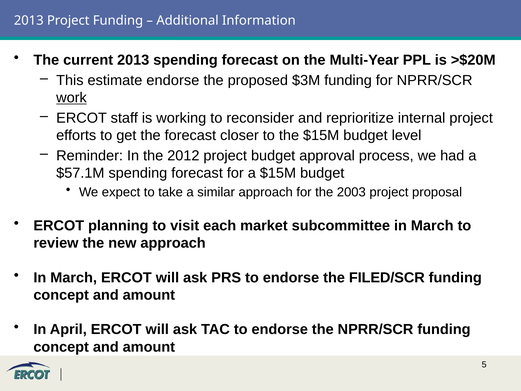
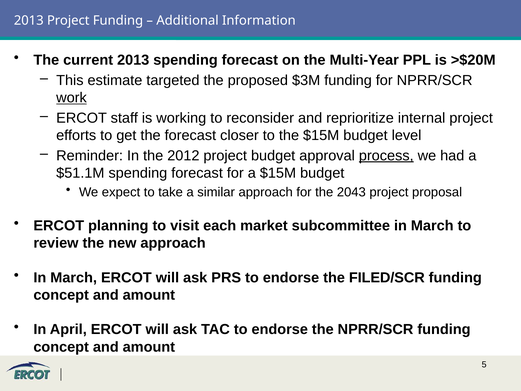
estimate endorse: endorse -> targeted (173, 80)
process underline: none -> present (386, 156)
$57.1M: $57.1M -> $51.1M (80, 173)
2003: 2003 -> 2043 (351, 192)
